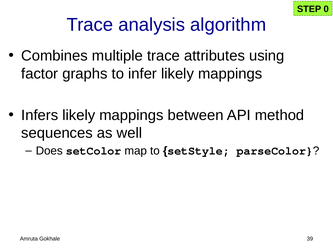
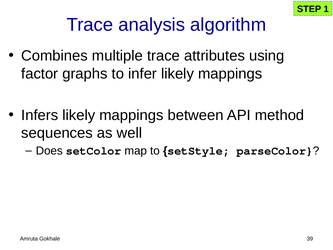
0: 0 -> 1 (326, 9)
